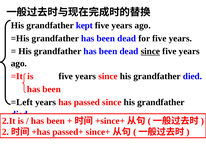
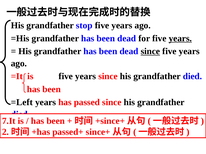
kept: kept -> stop (84, 25)
years underline: none -> present (180, 38)
2.It: 2.It -> 7.It (9, 121)
